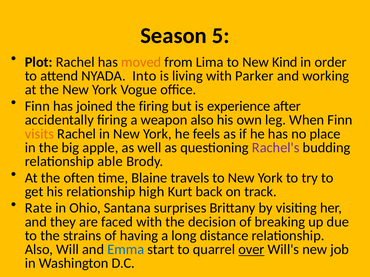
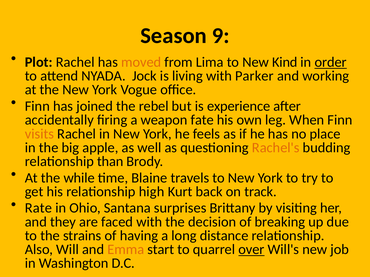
5: 5 -> 9 (221, 36)
order underline: none -> present (331, 62)
Into: Into -> Jock (144, 76)
the firing: firing -> rebel (154, 106)
weapon also: also -> fate (202, 120)
Rachel's colour: purple -> orange (276, 148)
able: able -> than (110, 162)
often: often -> while (79, 178)
Emma colour: blue -> orange (126, 250)
